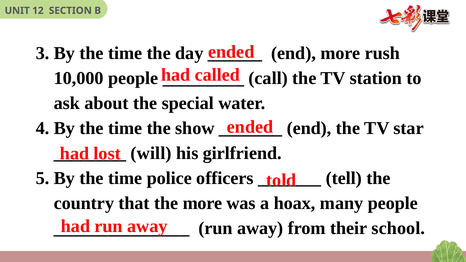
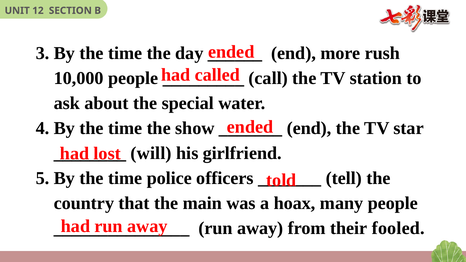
the more: more -> main (202, 203)
school: school -> fooled (398, 228)
